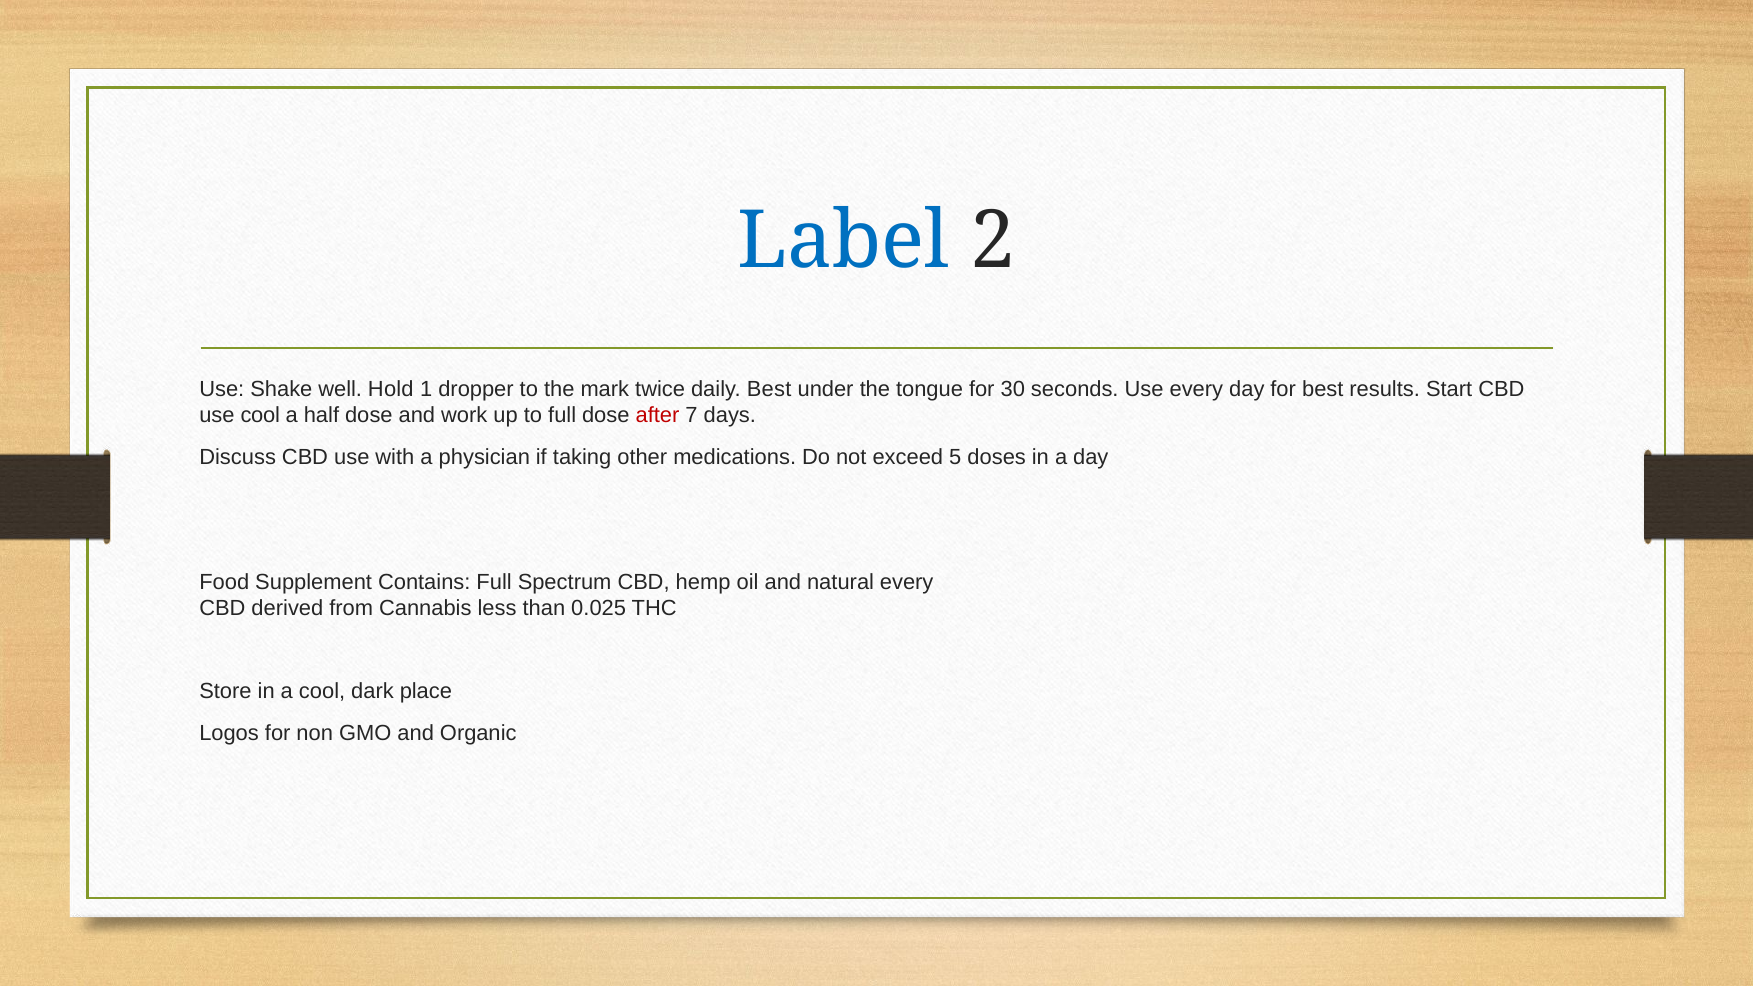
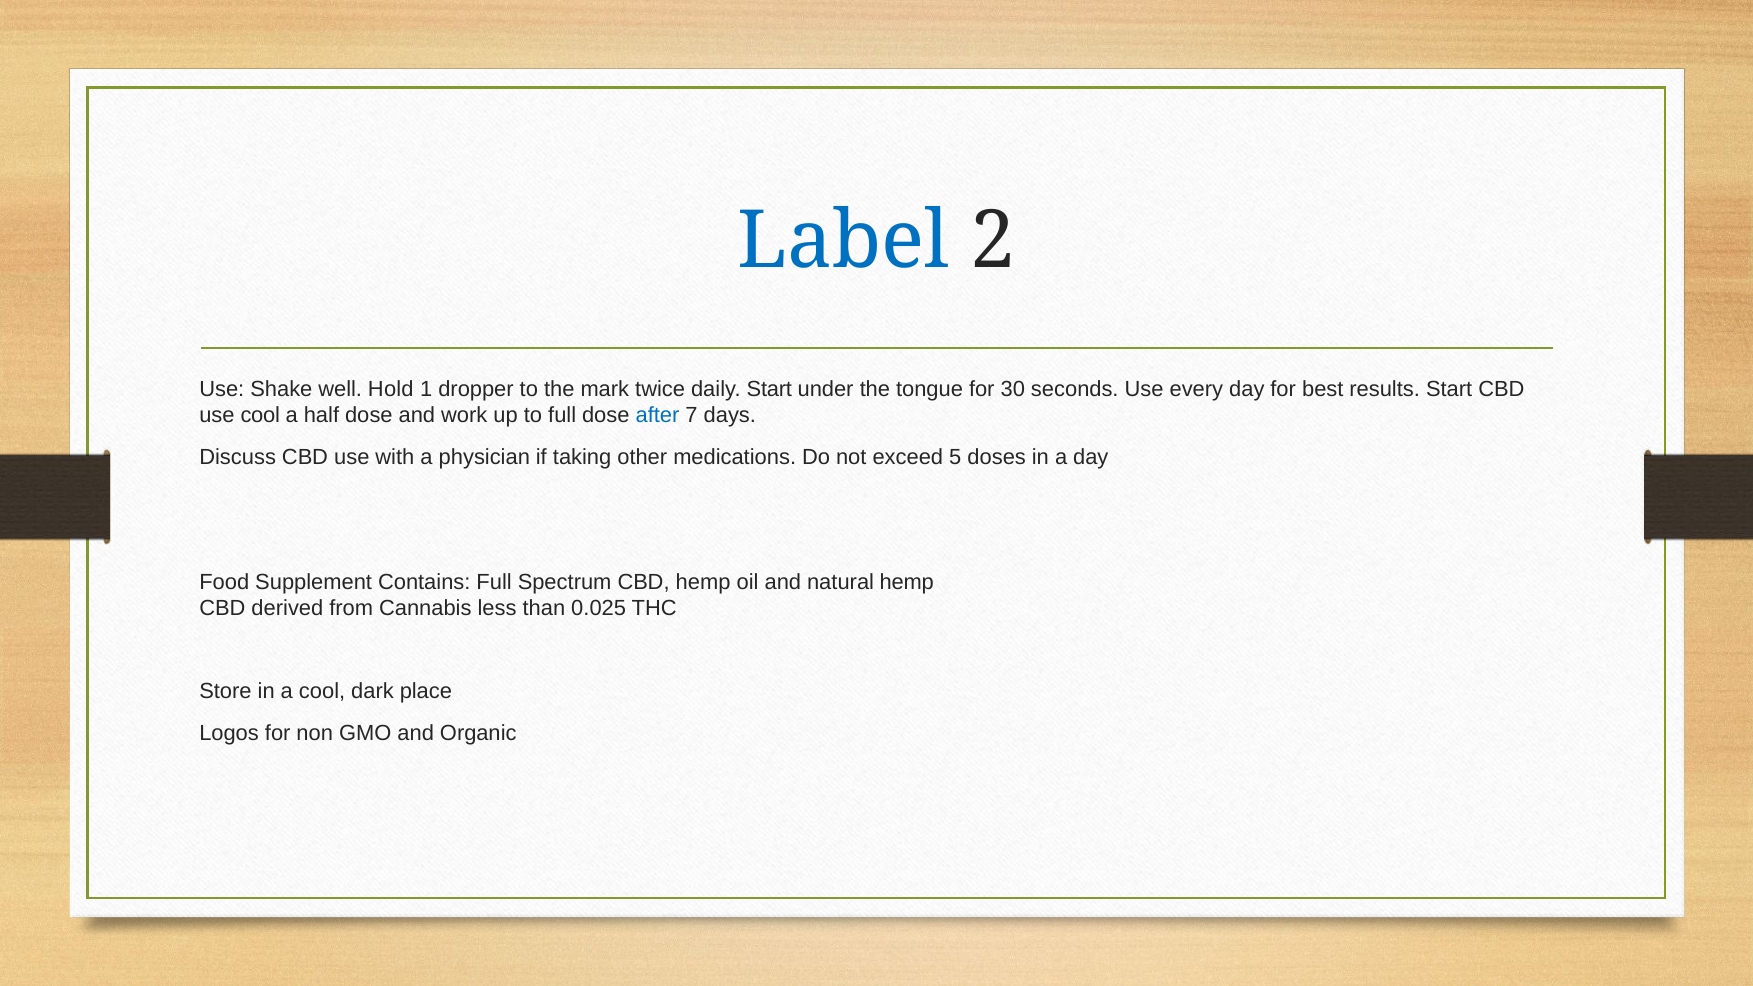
daily Best: Best -> Start (769, 389)
after colour: red -> blue (657, 415)
natural every: every -> hemp (907, 582)
